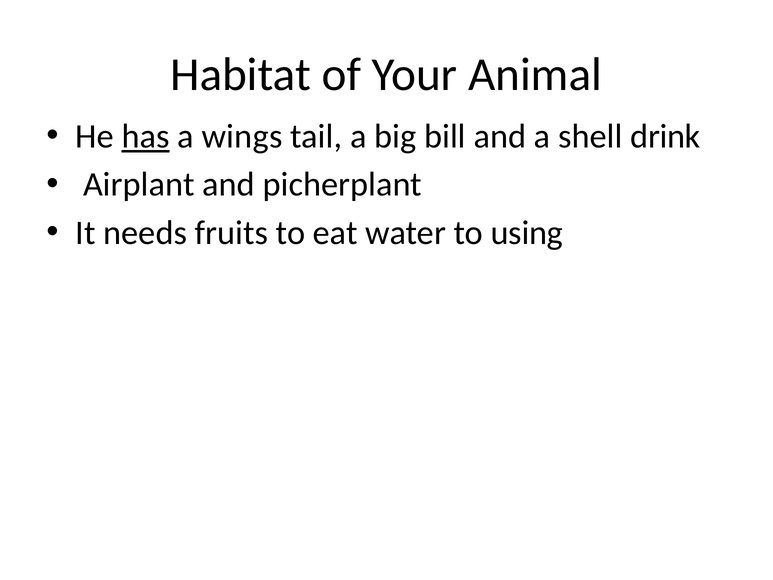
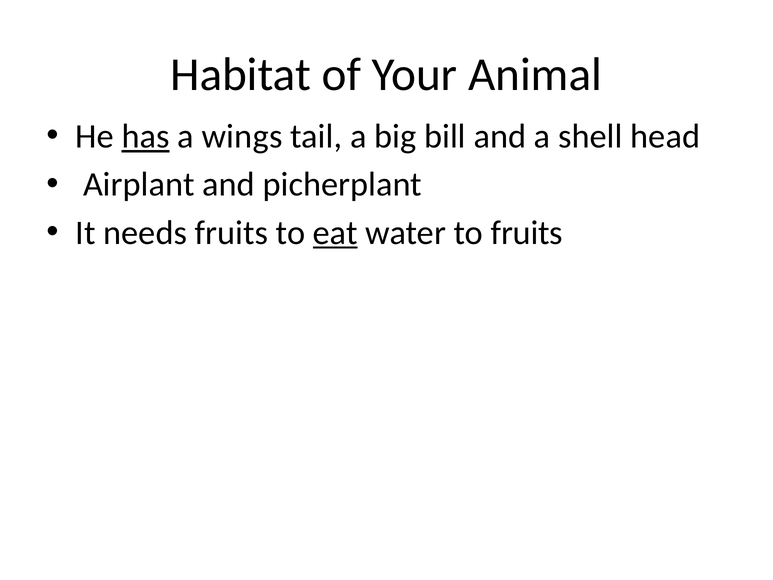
drink: drink -> head (665, 136)
eat underline: none -> present (335, 233)
to using: using -> fruits (527, 233)
